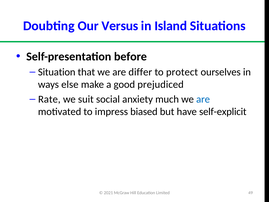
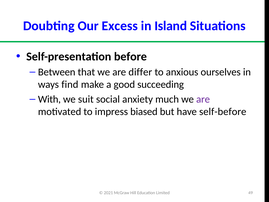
Versus: Versus -> Excess (120, 26)
Situation: Situation -> Between (57, 72)
protect: protect -> anxious (182, 72)
else: else -> find (70, 84)
prejudiced: prejudiced -> succeeding (161, 84)
Rate: Rate -> With (49, 99)
are colour: blue -> purple (203, 99)
self-explicit: self-explicit -> self-before (223, 112)
